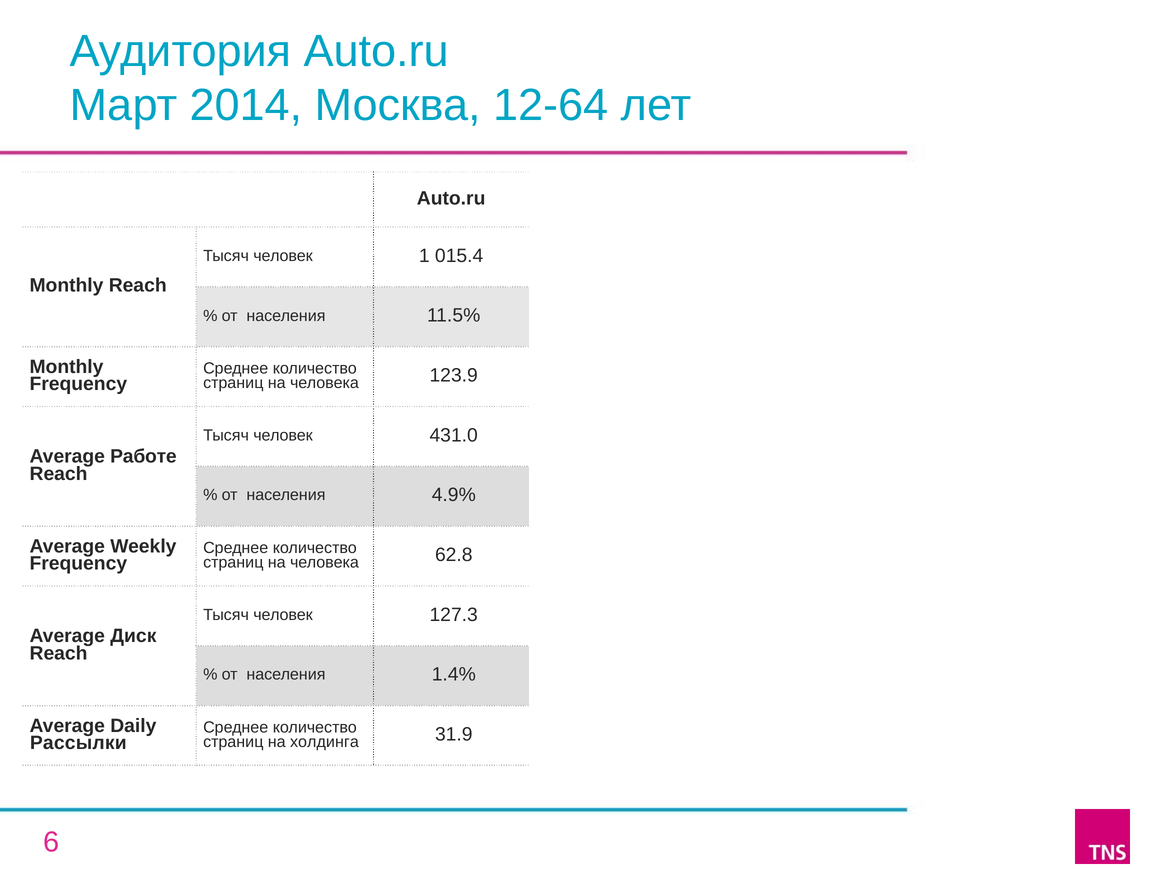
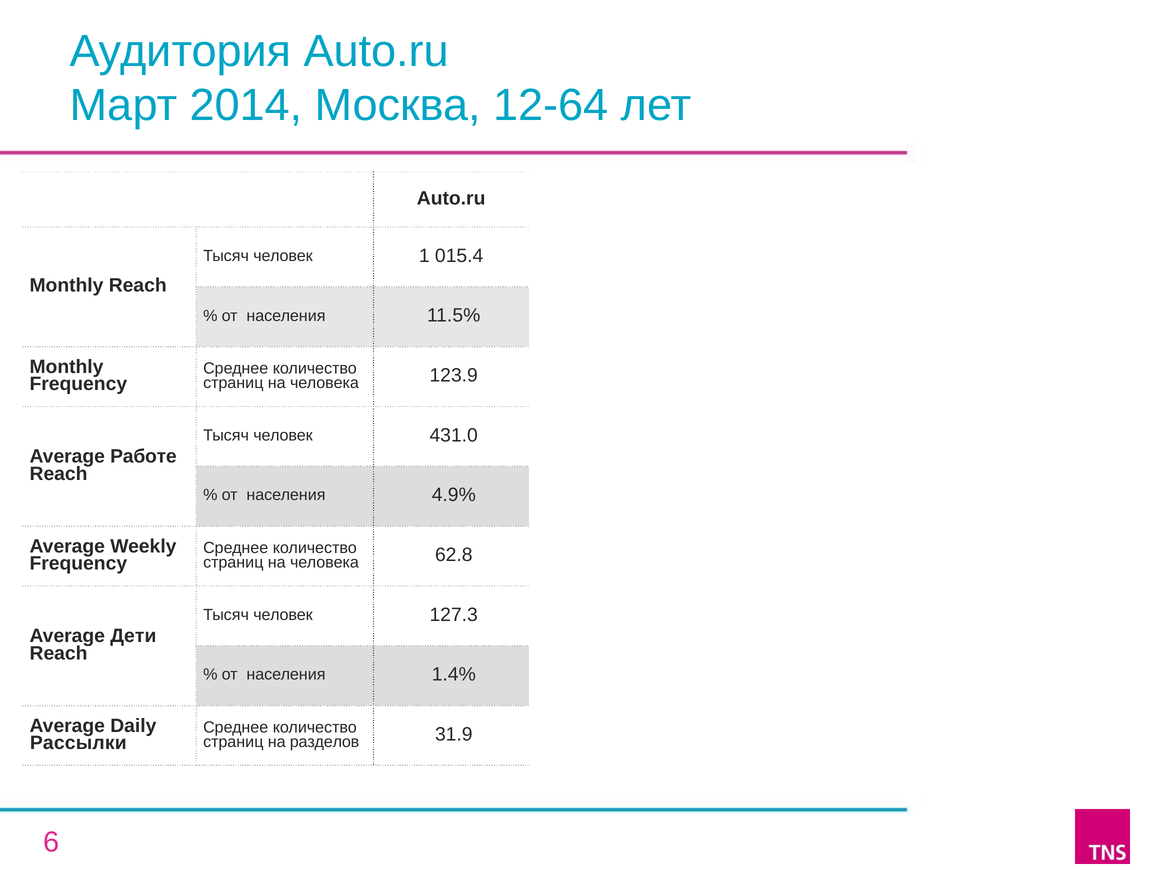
Диск: Диск -> Дети (133, 636)
холдинга: холдинга -> разделов (325, 742)
